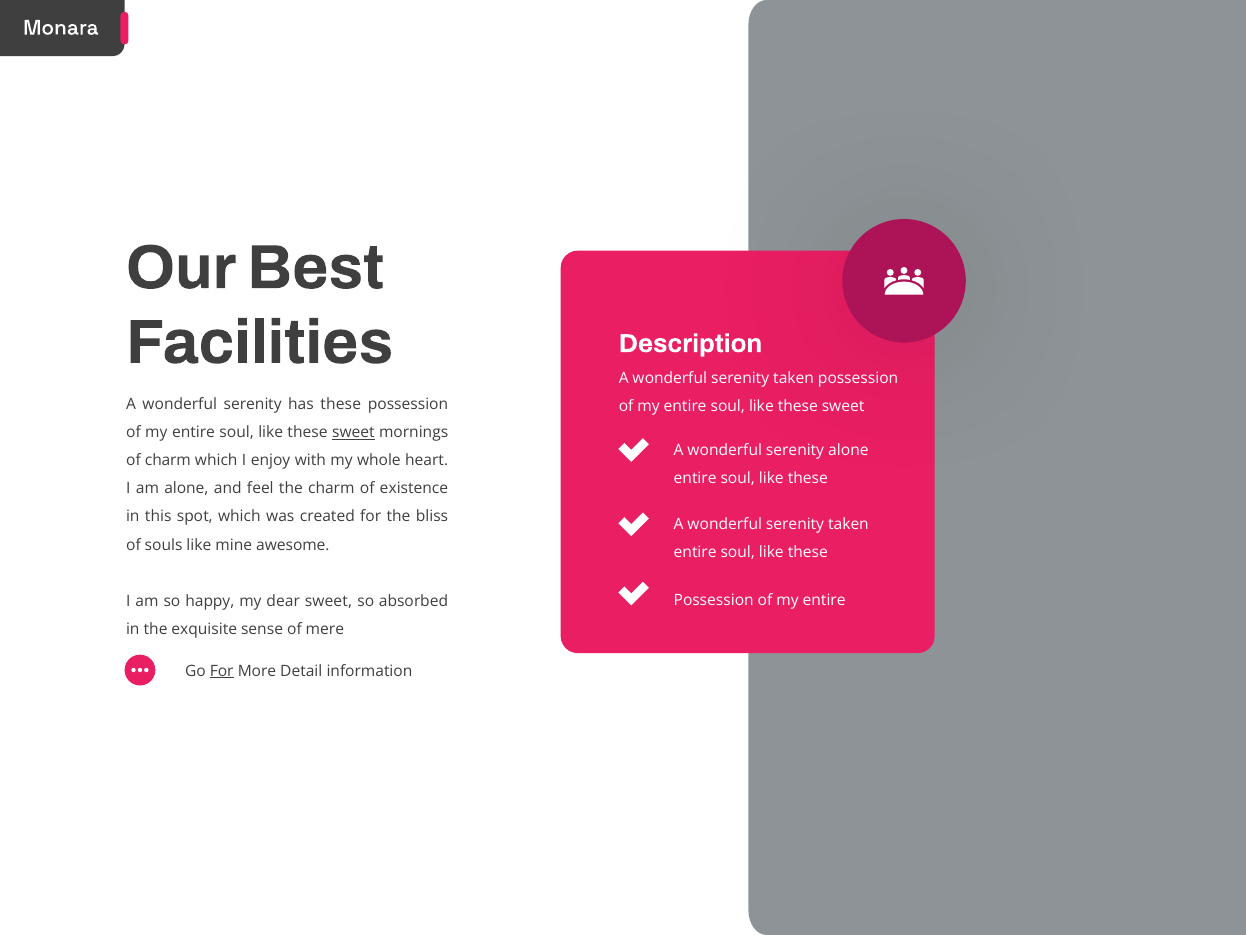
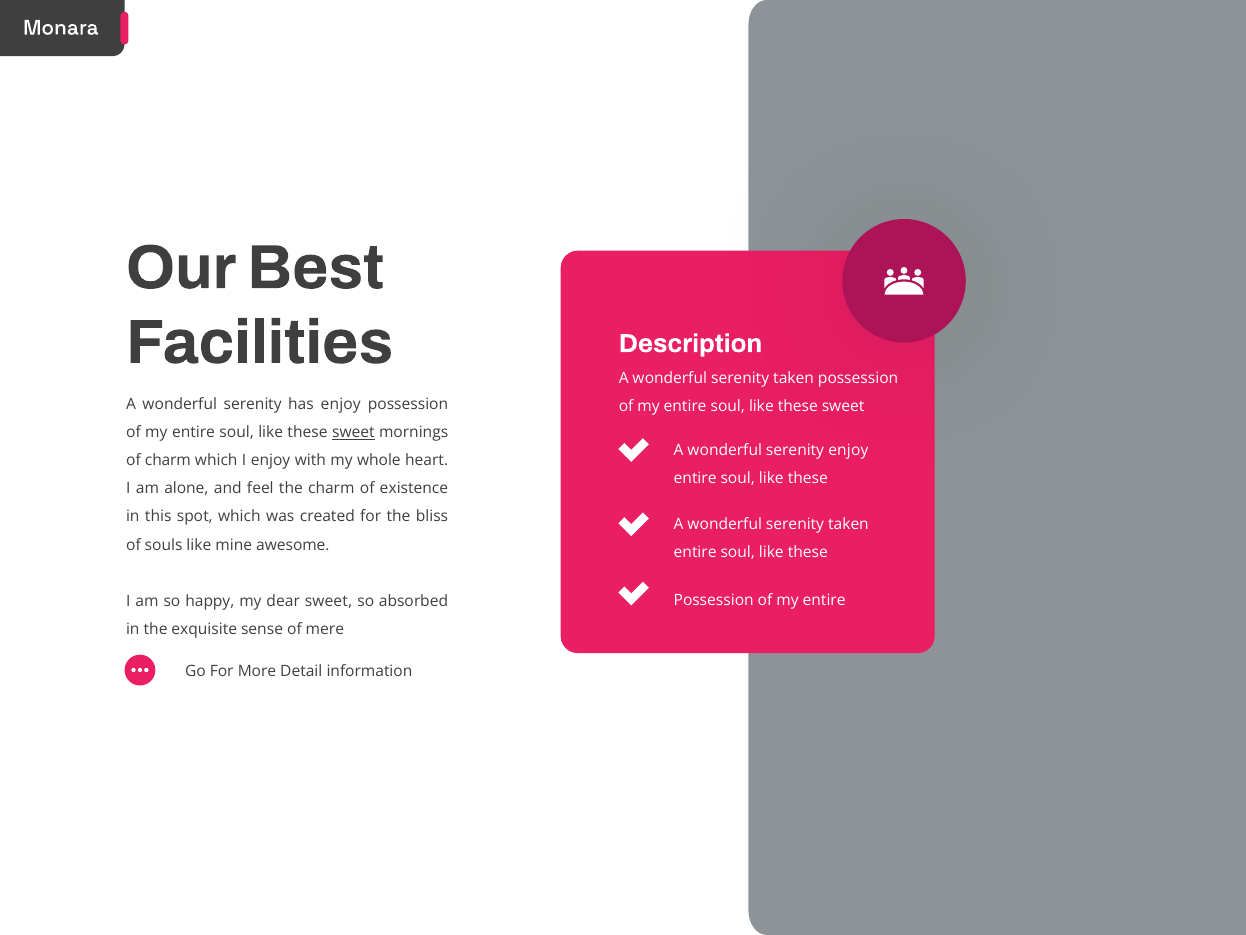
has these: these -> enjoy (341, 404)
serenity alone: alone -> enjoy (848, 450)
For underline: present -> none (222, 671)
